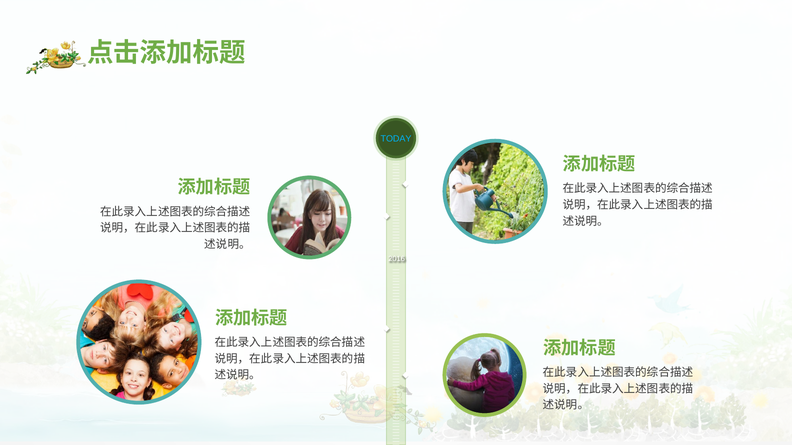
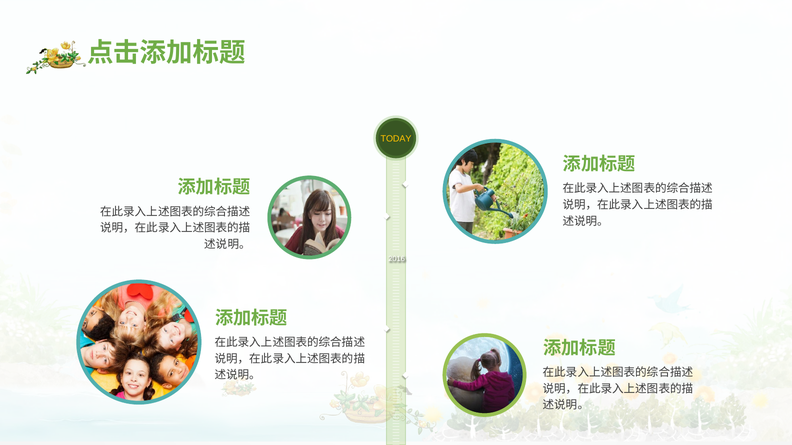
TODAY colour: light blue -> yellow (396, 139)
